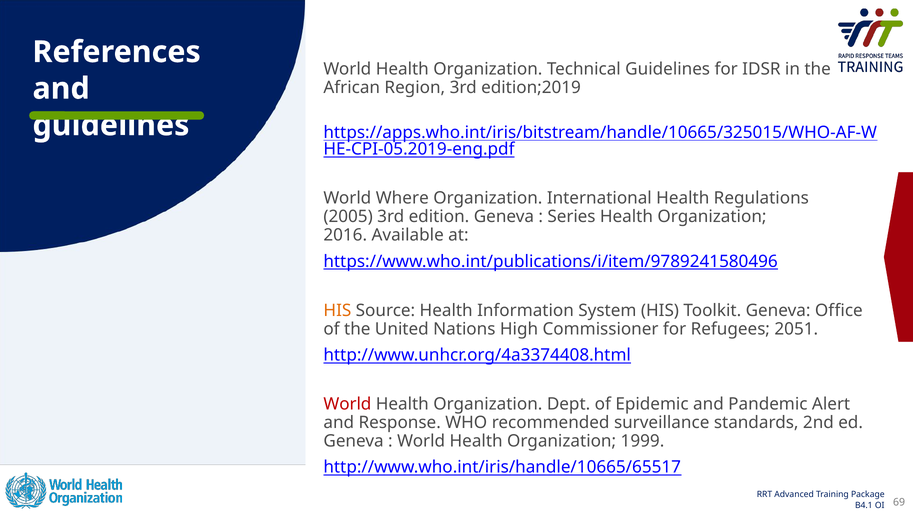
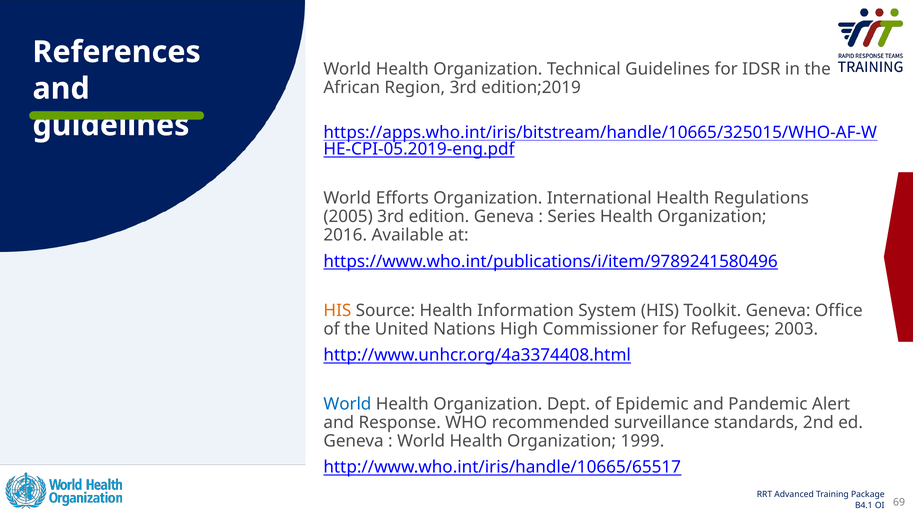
Where: Where -> Efforts (402, 198)
2051: 2051 -> 2003 (796, 329)
World colour: red -> blue (347, 404)
